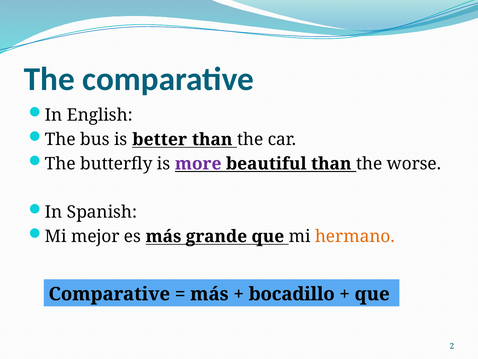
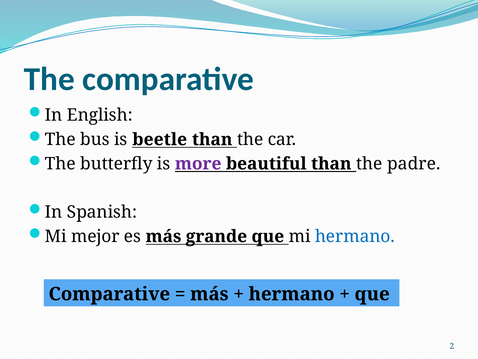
better: better -> beetle (160, 139)
worse: worse -> padre (414, 164)
hermano colour: orange -> blue (355, 236)
bocadillo: bocadillo -> hermano (292, 294)
